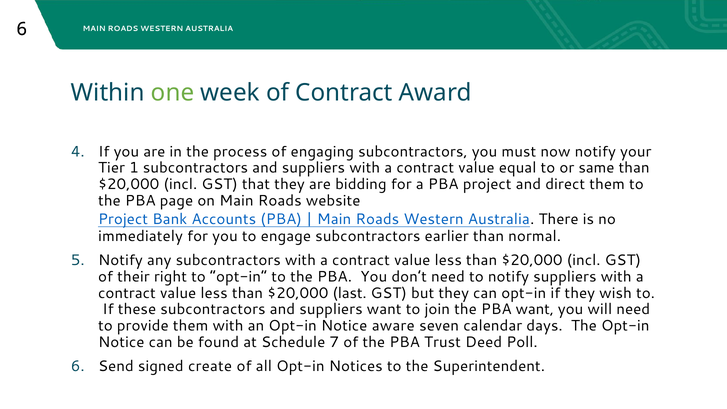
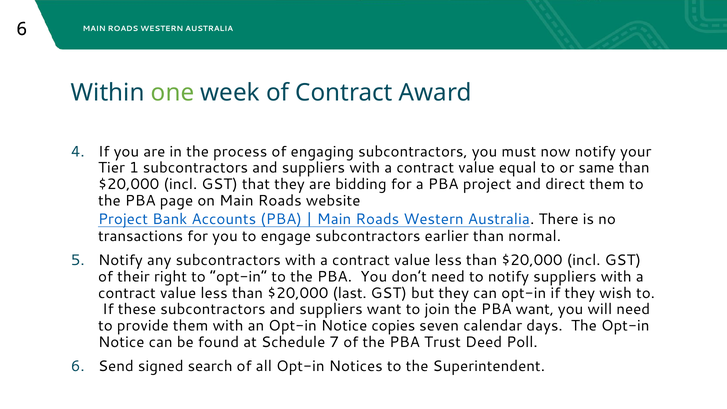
immediately: immediately -> transactions (141, 236)
aware: aware -> copies (393, 326)
create: create -> search (210, 366)
